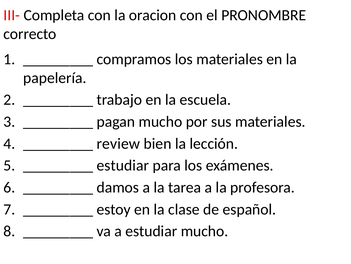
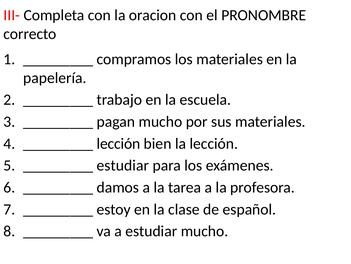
review: review -> lección (118, 143)
